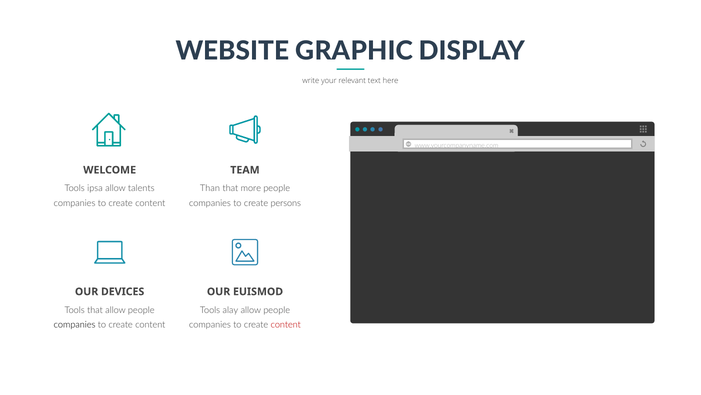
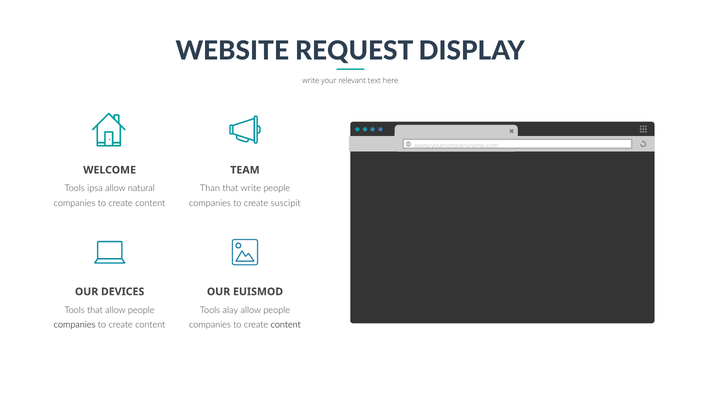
GRAPHIC: GRAPHIC -> REQUEST (354, 51)
talents: talents -> natural (141, 188)
that more: more -> write (251, 188)
persons: persons -> suscipit (286, 203)
content colour: red -> black (286, 324)
